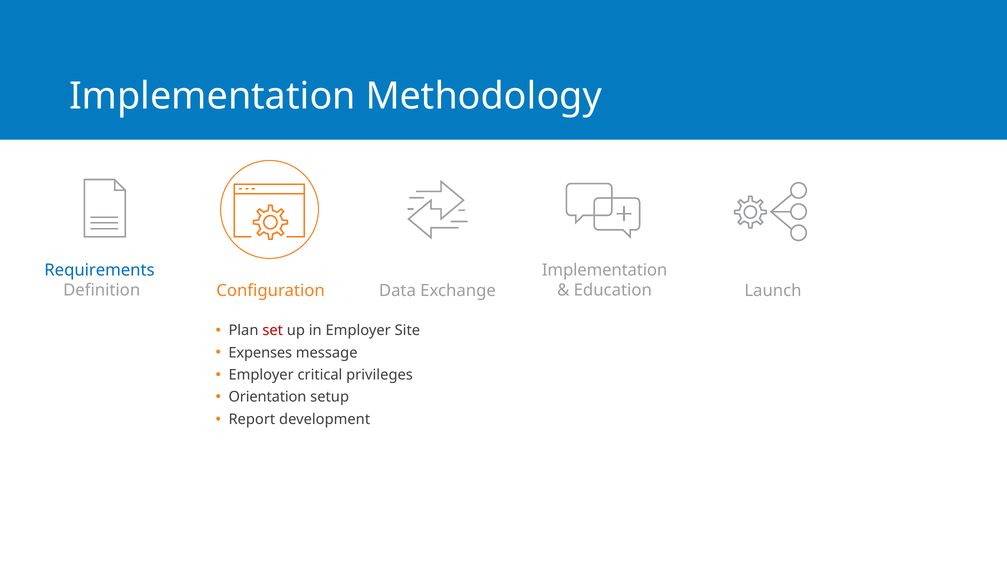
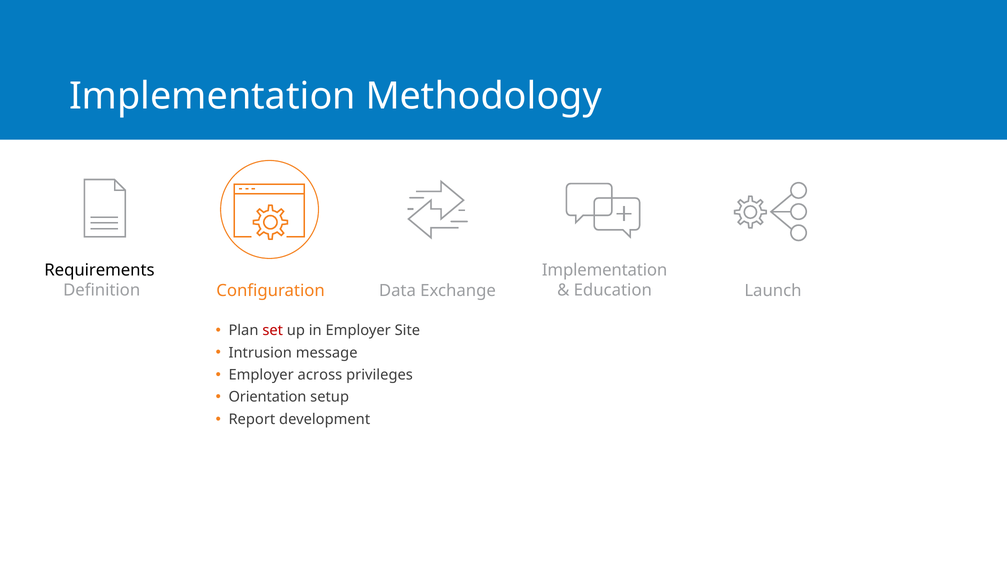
Requirements colour: blue -> black (99, 270)
Expenses: Expenses -> Intrusion (260, 352)
critical: critical -> across (320, 374)
